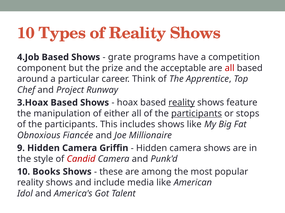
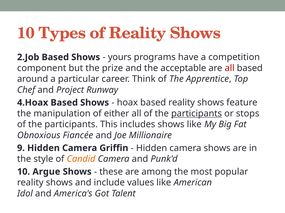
4.Job: 4.Job -> 2.Job (28, 57)
grate: grate -> yours (120, 57)
3.Hoax: 3.Hoax -> 4.Hoax (33, 103)
reality underline: present -> none (182, 103)
Candid colour: red -> orange (81, 159)
Books: Books -> Argue (46, 172)
media: media -> values (141, 183)
